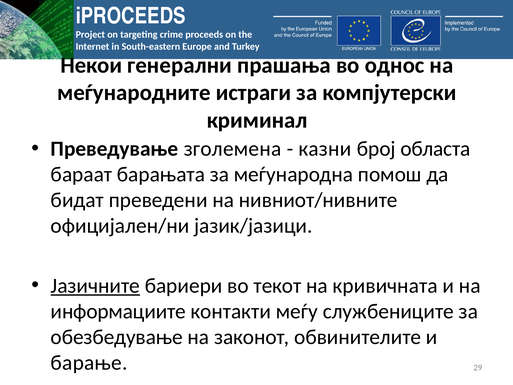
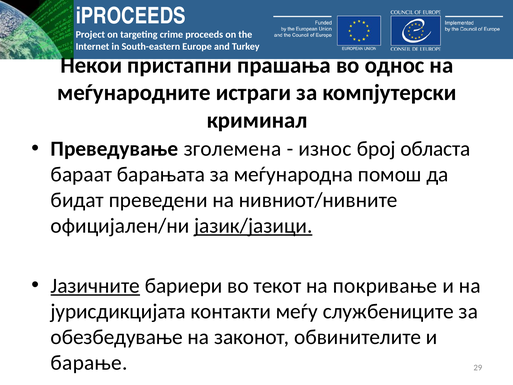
генерални: генерални -> пристапни (180, 65)
казни: казни -> износ (325, 149)
јазик/јазици underline: none -> present (253, 226)
кривичната: кривичната -> покривање (385, 285)
информациите: информациите -> јурисдикцијата (118, 311)
